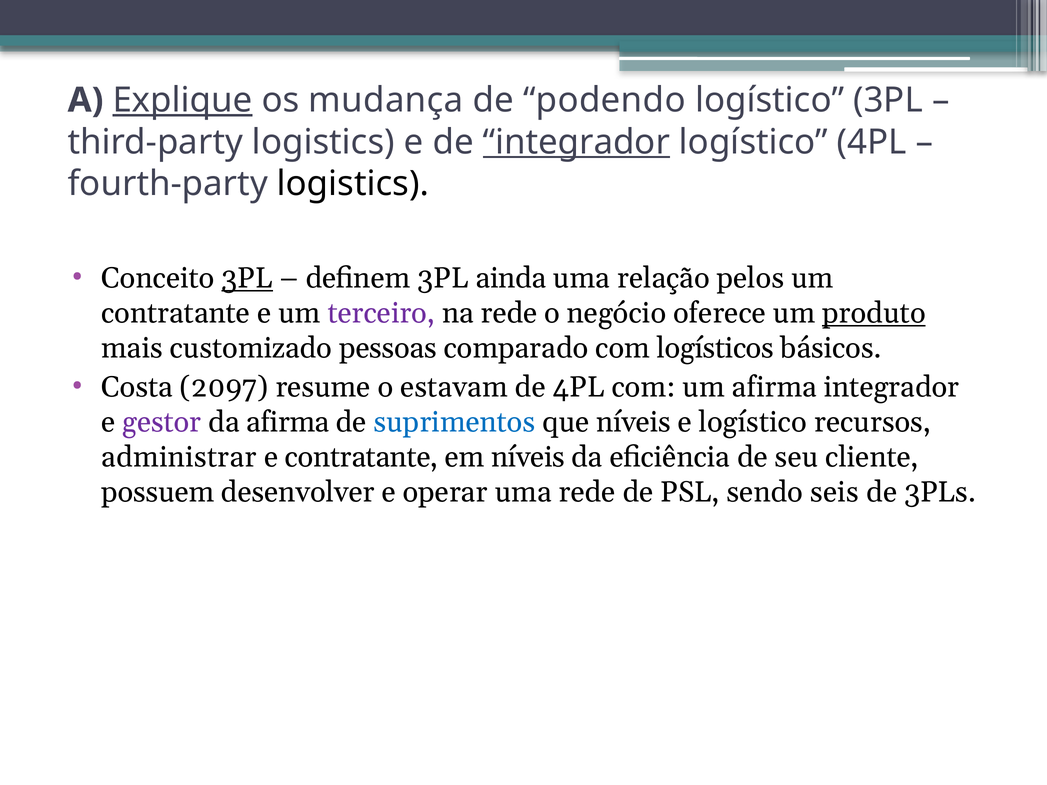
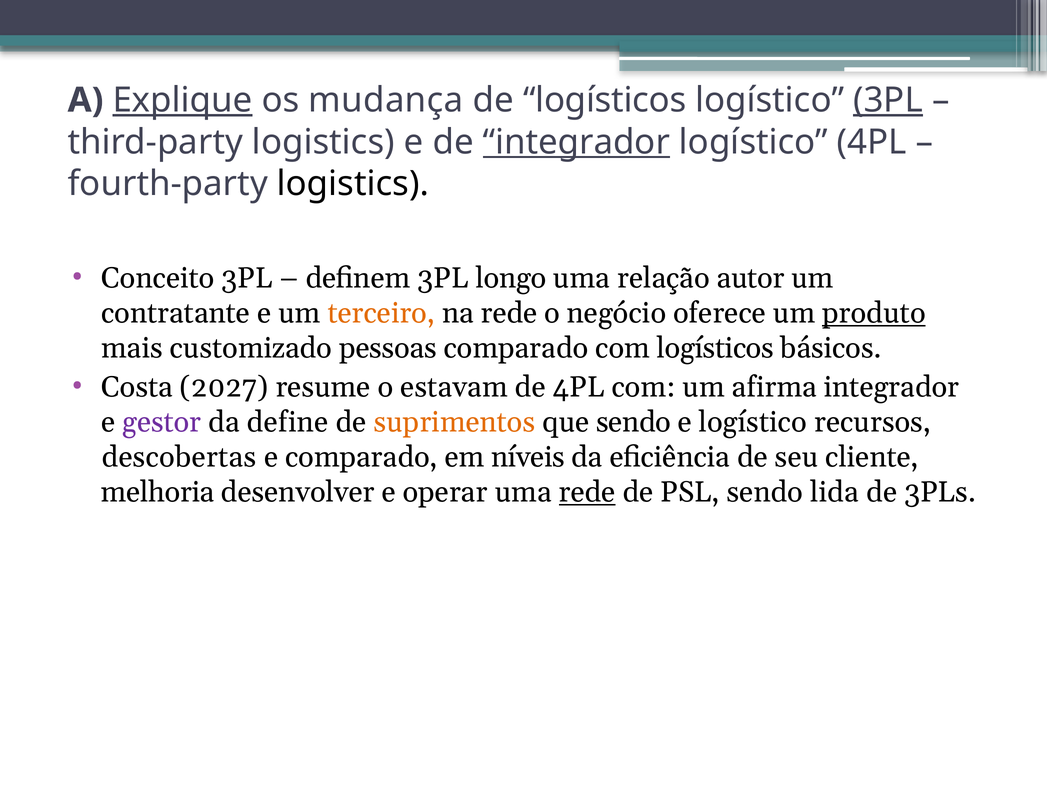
de podendo: podendo -> logísticos (605, 100)
3PL underline: none -> present (888, 100)
3PL underline: present -> none (247, 278)
ainda: ainda -> longo (511, 278)
pelos: pelos -> autor (751, 278)
terceiro colour: purple -> orange (381, 313)
2097: 2097 -> 2027 (224, 388)
da afirma: afirma -> define (288, 422)
suprimentos colour: blue -> orange (454, 422)
que níveis: níveis -> sendo (634, 422)
administrar: administrar -> descobertas (179, 457)
e contratante: contratante -> comparado (361, 457)
possuem: possuem -> melhoria (158, 492)
rede underline: none -> present (587, 492)
seis: seis -> lida (835, 492)
